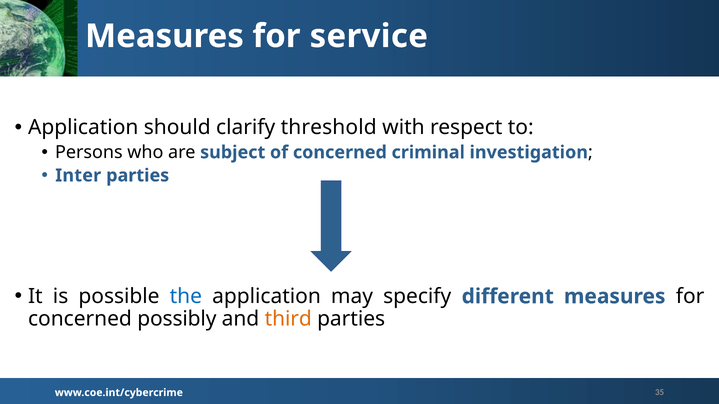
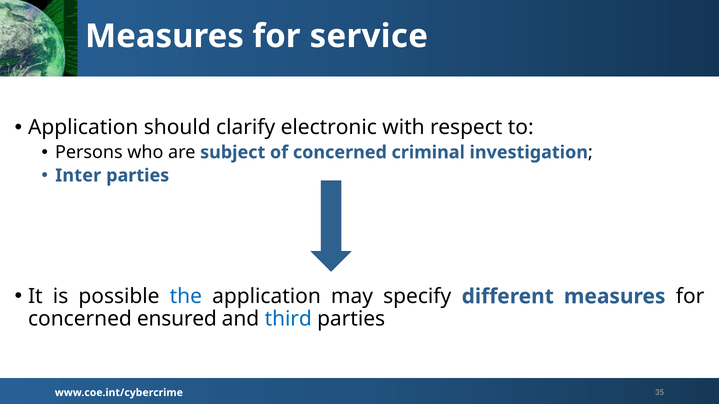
threshold: threshold -> electronic (329, 128)
possibly: possibly -> ensured (177, 319)
third colour: orange -> blue (288, 319)
